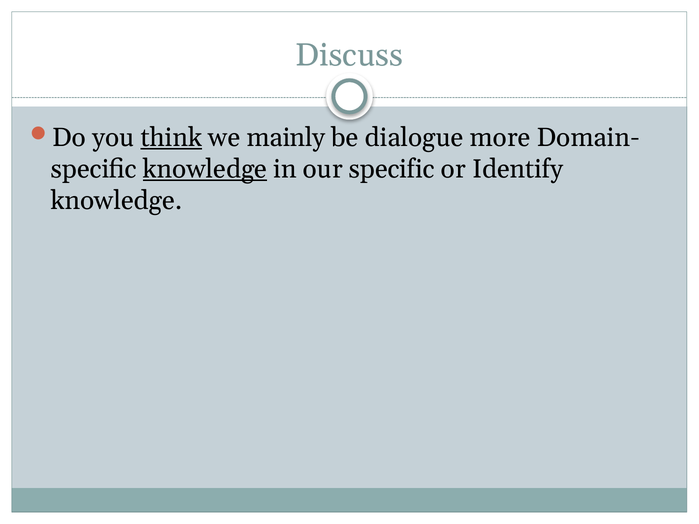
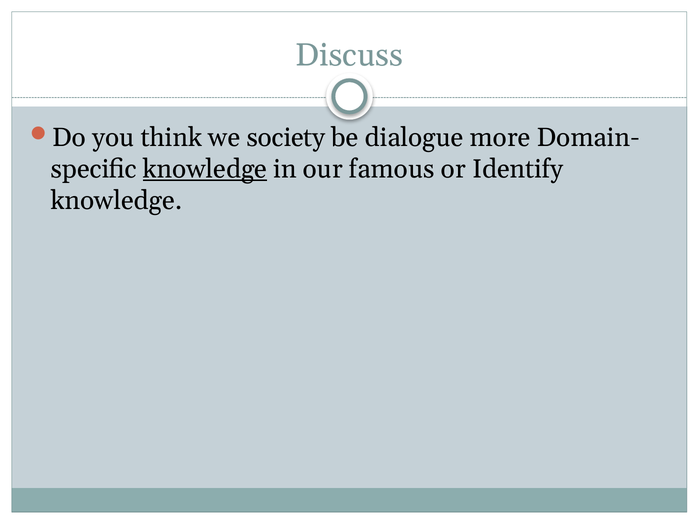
think underline: present -> none (171, 138)
mainly: mainly -> society (286, 138)
our specific: specific -> famous (392, 169)
